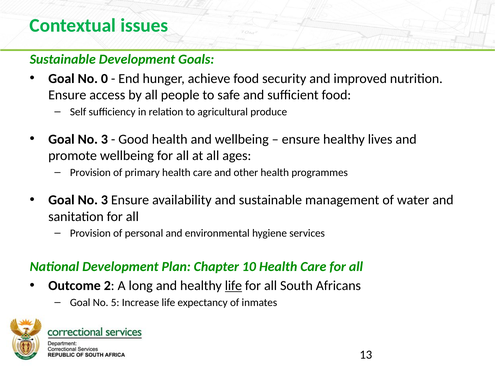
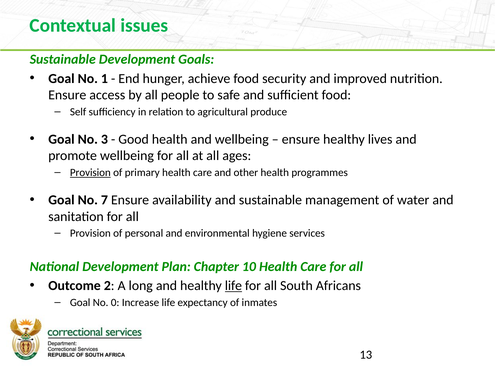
0: 0 -> 1 (104, 79)
Provision underline: none -> present (90, 173)
3: 3 -> 7 (104, 200)
5: 5 -> 0 (115, 303)
